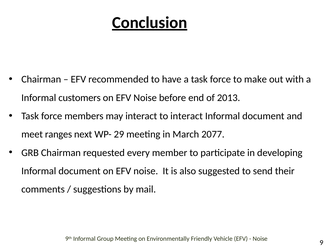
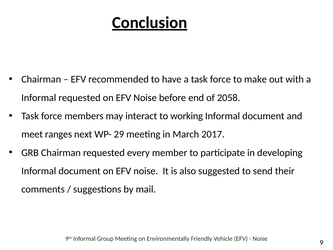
Informal customers: customers -> requested (80, 98)
2013: 2013 -> 2058 (229, 98)
to interact: interact -> working (187, 116)
2077: 2077 -> 2017 (213, 134)
